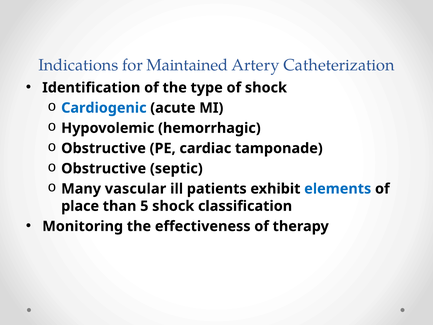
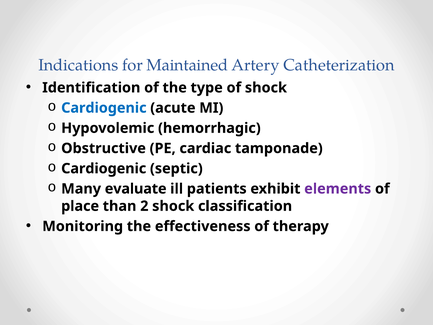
Obstructive: Obstructive -> Cardiogenic (104, 168)
vascular: vascular -> evaluate (136, 189)
elements colour: blue -> purple (338, 189)
5: 5 -> 2 (144, 206)
